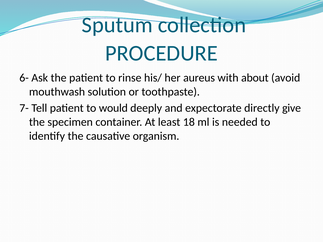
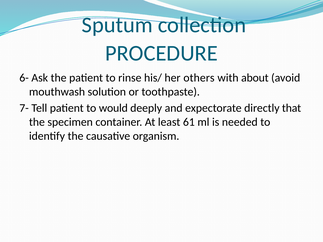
aureus: aureus -> others (199, 78)
give: give -> that (292, 108)
18: 18 -> 61 (189, 122)
